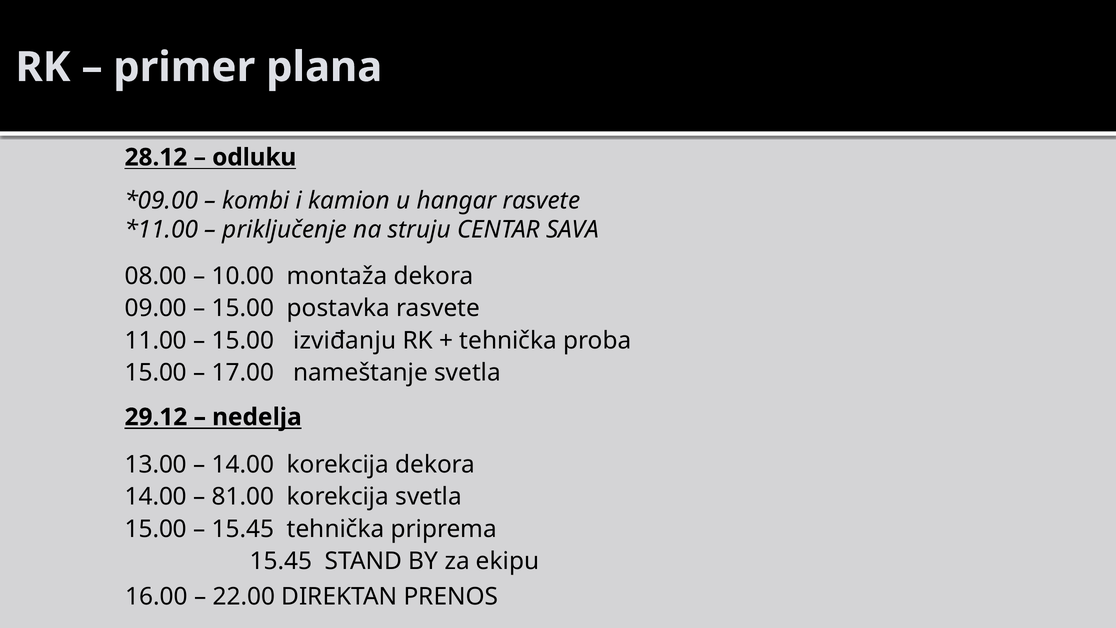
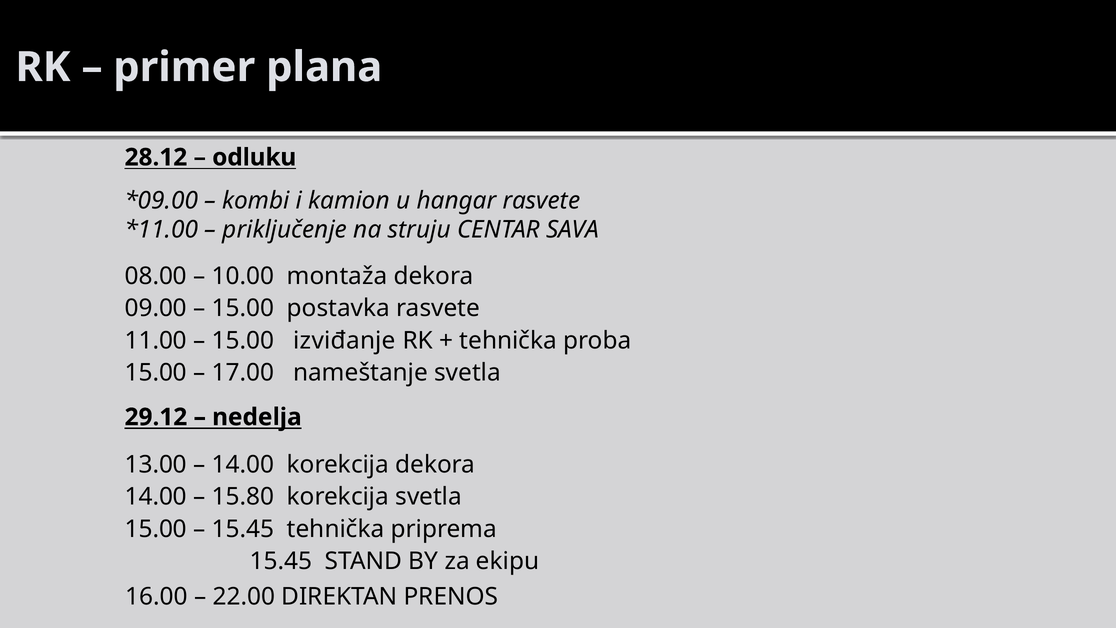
izviđanju: izviđanju -> izviđanje (345, 340)
81.00: 81.00 -> 15.80 (243, 497)
